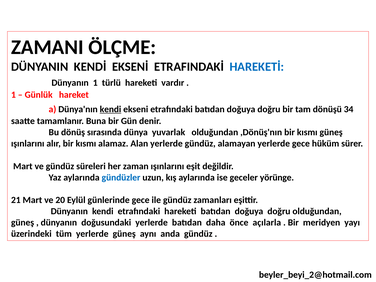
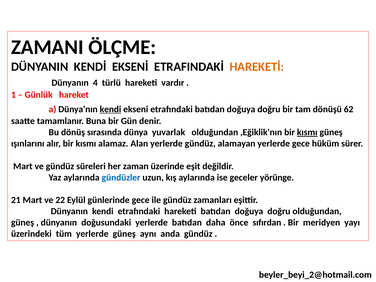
HAREKETİ colour: blue -> orange (257, 67)
Dünyanın 1: 1 -> 4 (95, 83)
34: 34 -> 62 (349, 109)
,Dönüş'nın: ,Dönüş'nın -> ,Eğiklik'nın (261, 132)
kısmı underline: none -> present (307, 132)
zaman ışınlarını: ışınlarını -> üzerinde (167, 166)
20: 20 -> 22 (60, 200)
açılarla: açılarla -> sıfırdan (267, 223)
